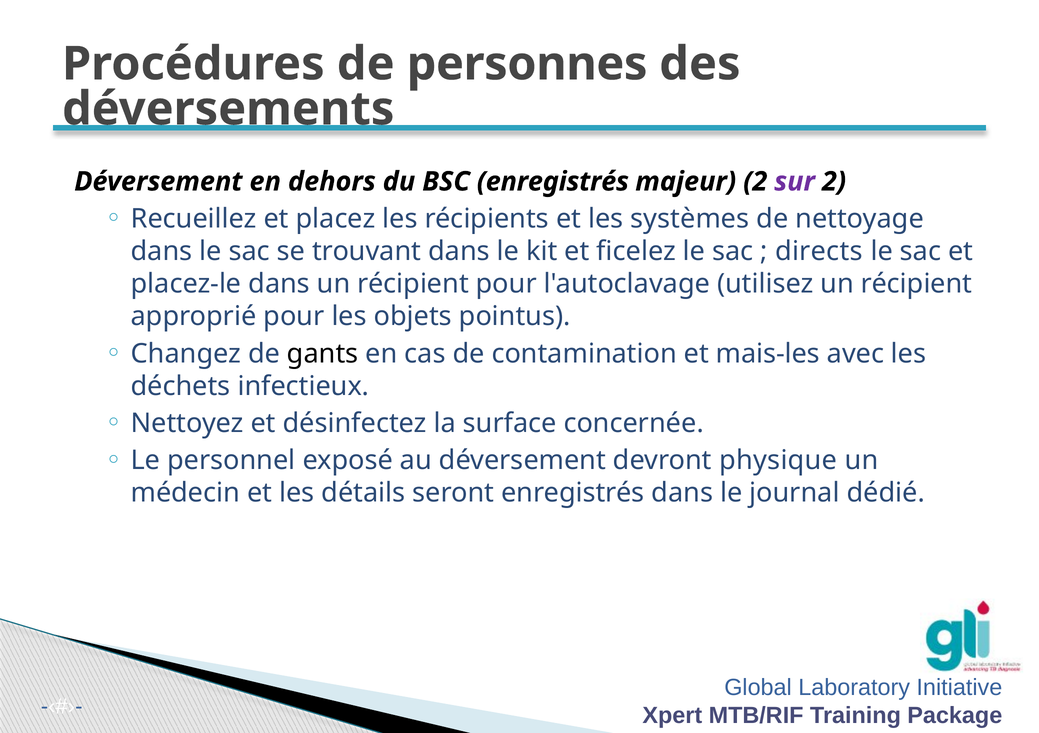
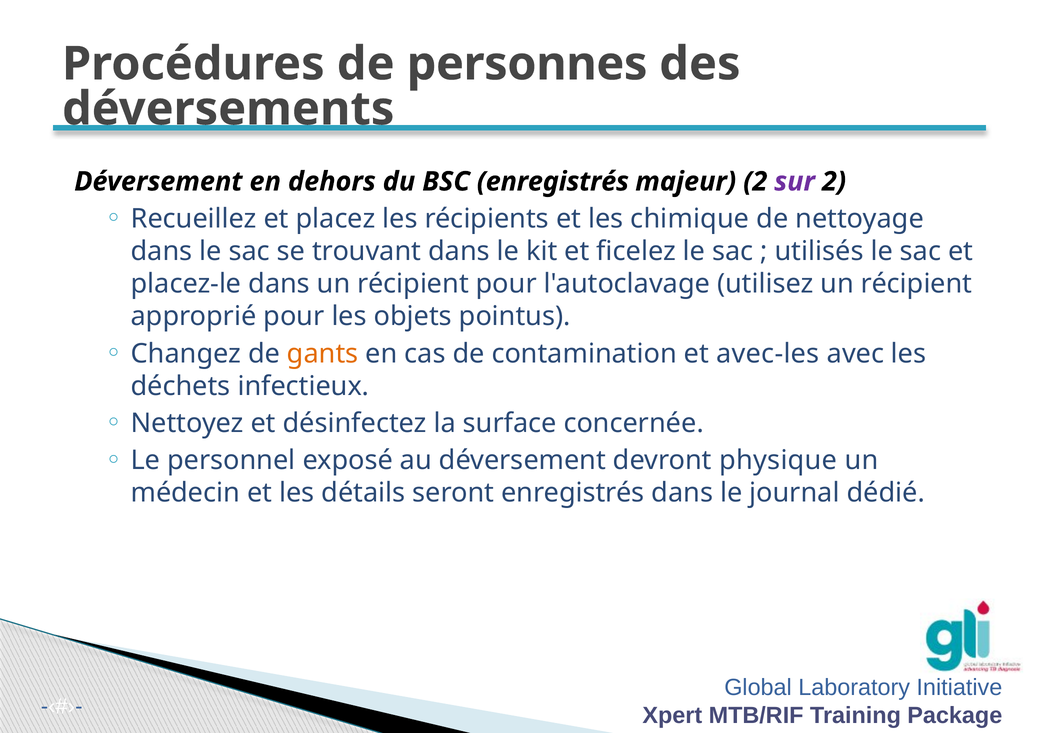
systèmes: systèmes -> chimique (690, 219)
directs: directs -> utilisés (819, 251)
gants colour: black -> orange (323, 354)
mais-les: mais-les -> avec-les (768, 354)
